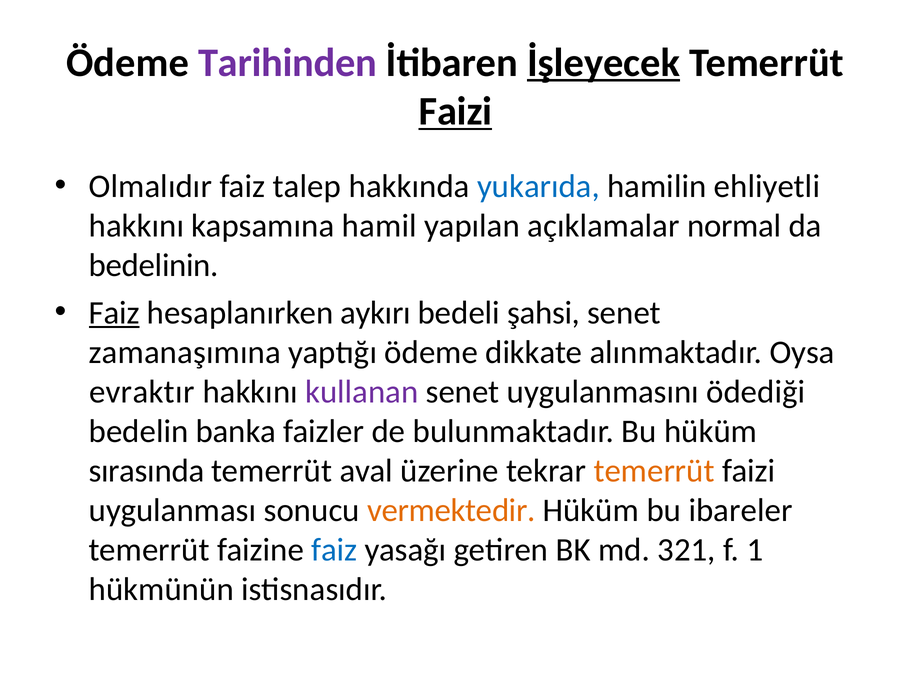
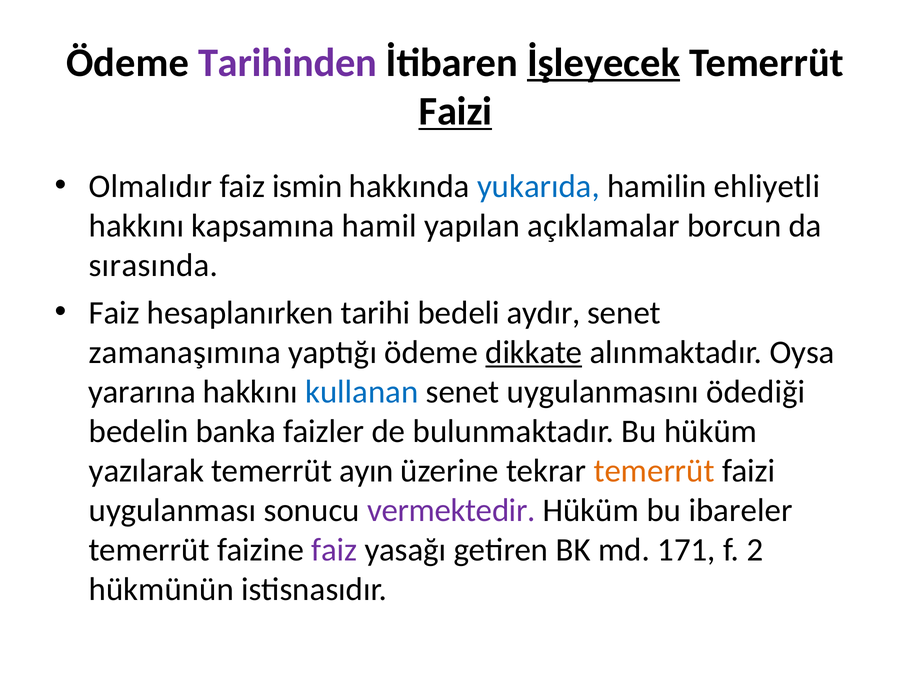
talep: talep -> ismin (307, 186)
normal: normal -> borcun (734, 225)
bedelinin: bedelinin -> sırasında (153, 265)
Faiz underline: present -> none (114, 312)
aykırı: aykırı -> tarihi (376, 312)
şahsi: şahsi -> aydır (544, 312)
dikkate underline: none -> present (534, 352)
evraktır: evraktır -> yararına (142, 391)
kullanan colour: purple -> blue (362, 391)
sırasında: sırasında -> yazılarak (146, 470)
aval: aval -> ayın (366, 470)
vermektedir colour: orange -> purple (451, 510)
faiz colour: blue -> purple (334, 549)
321: 321 -> 171 (687, 549)
1: 1 -> 2 (755, 549)
